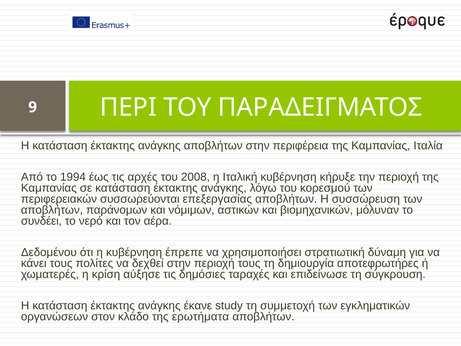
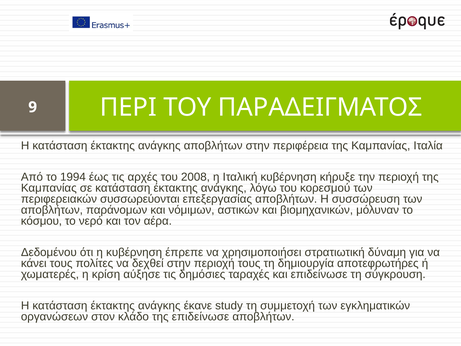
συνδέει: συνδέει -> κόσμου (41, 221)
της ερωτήματα: ερωτήματα -> επιδείνωσε (201, 316)
